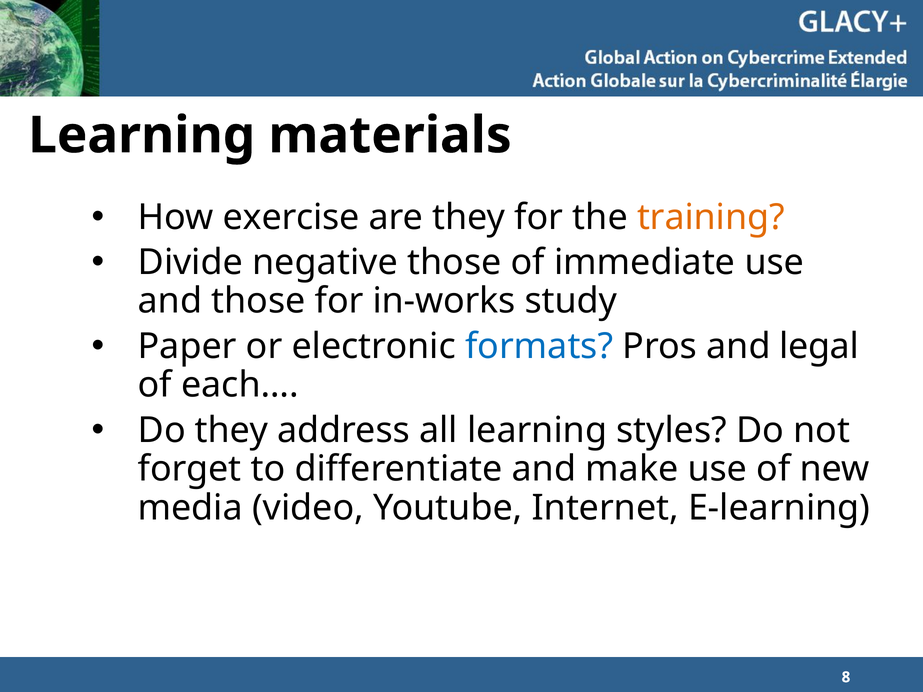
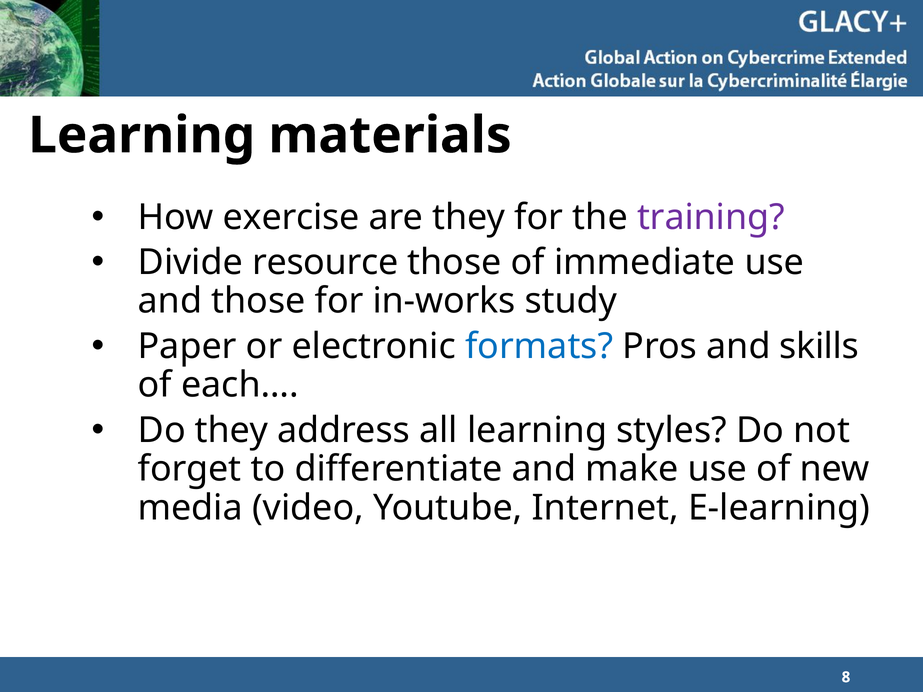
training colour: orange -> purple (711, 217)
negative: negative -> resource (325, 262)
legal: legal -> skills (819, 346)
